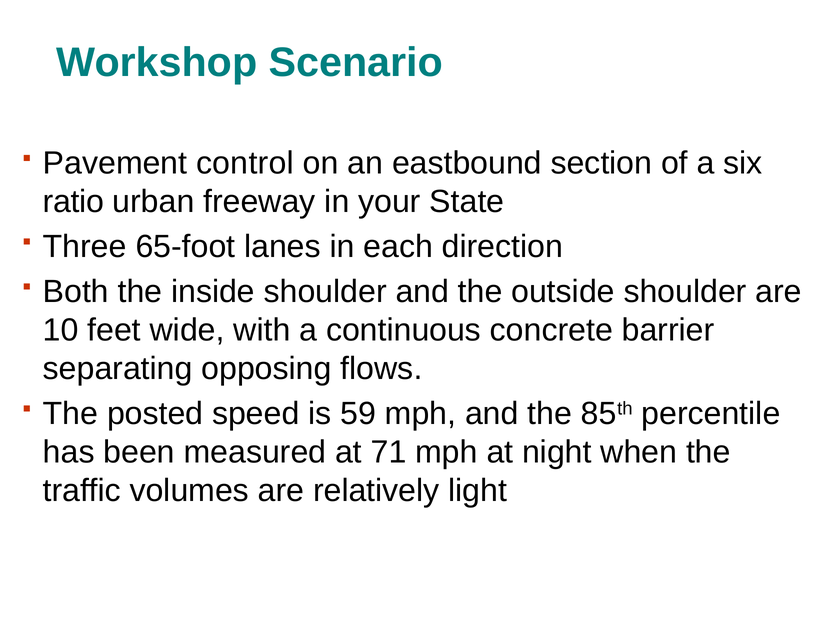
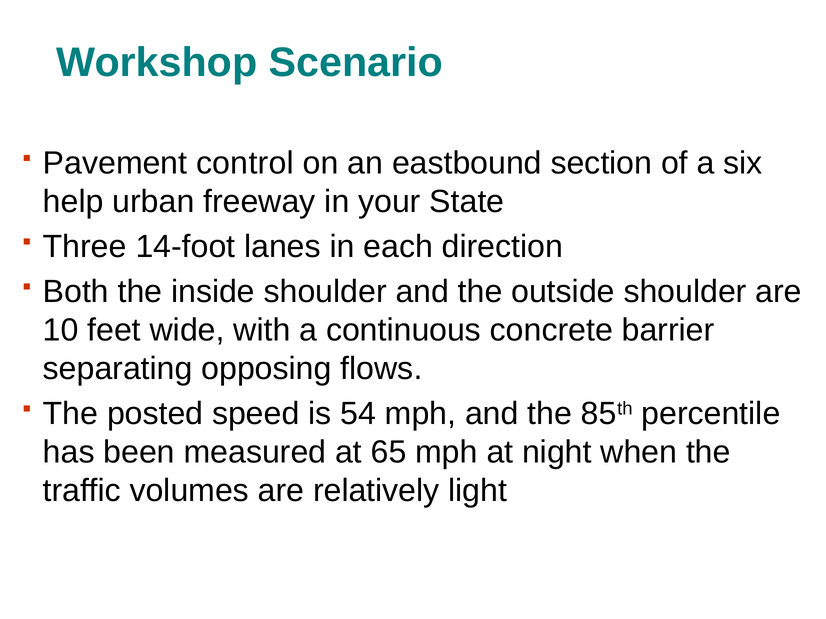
ratio: ratio -> help (73, 202)
65-foot: 65-foot -> 14-foot (185, 247)
59: 59 -> 54 (358, 414)
71: 71 -> 65 (389, 453)
